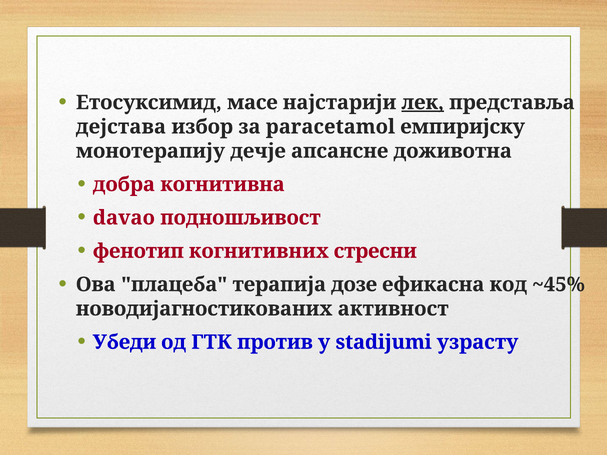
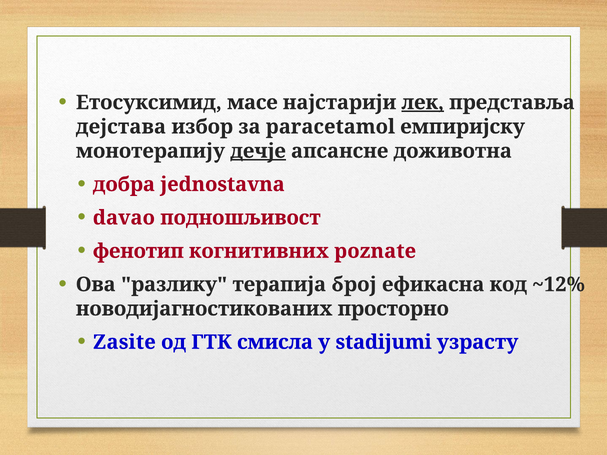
дечје underline: none -> present (258, 151)
когнитивна: когнитивна -> jednostavna (223, 185)
стресни: стресни -> poznate (375, 251)
плацеба: плацеба -> разлику (174, 285)
дозе: дозе -> број (354, 285)
~45%: ~45% -> ~12% (559, 285)
активност: активност -> просторно (393, 309)
Убеди: Убеди -> Zasite (124, 342)
против: против -> смисла (275, 342)
